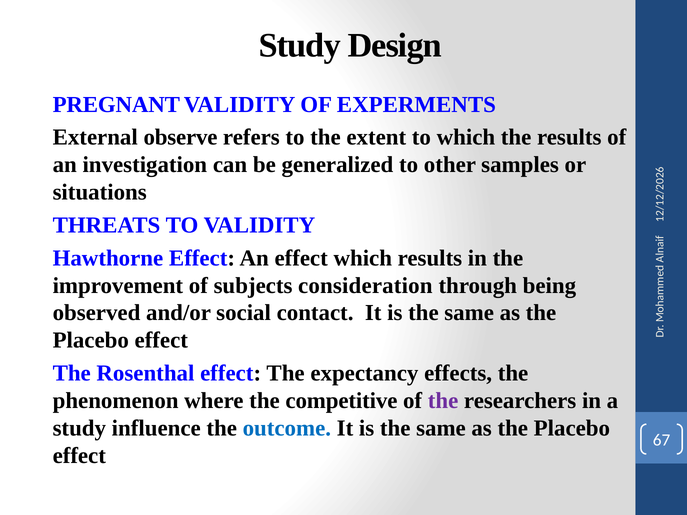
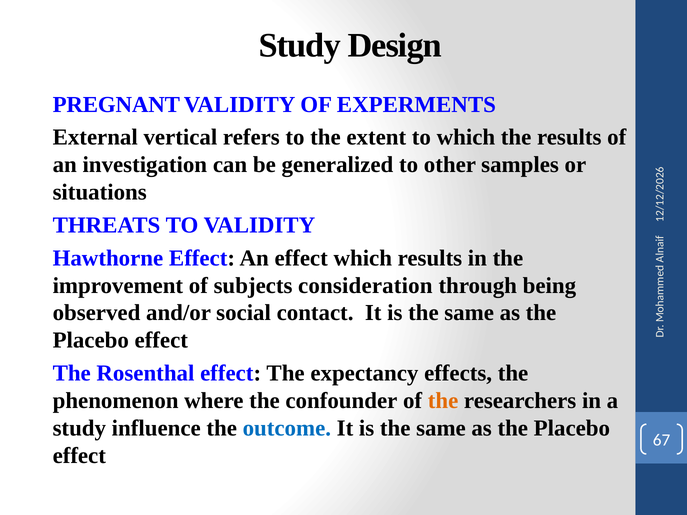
observe: observe -> vertical (180, 137)
competitive: competitive -> confounder (341, 401)
the colour: purple -> orange (443, 401)
